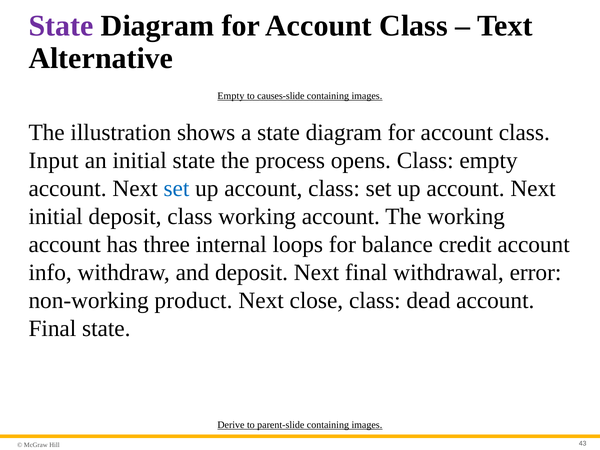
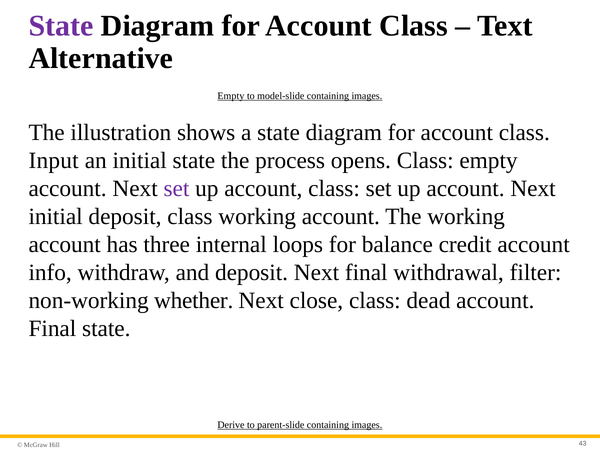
causes-slide: causes-slide -> model-slide (281, 96)
set colour: blue -> purple (176, 189)
error: error -> filter (536, 272)
product: product -> whether (194, 300)
